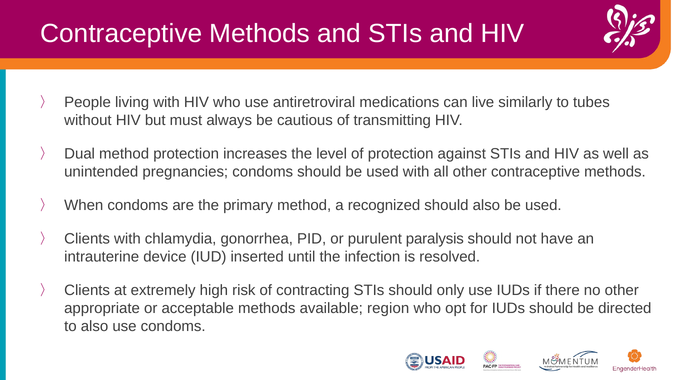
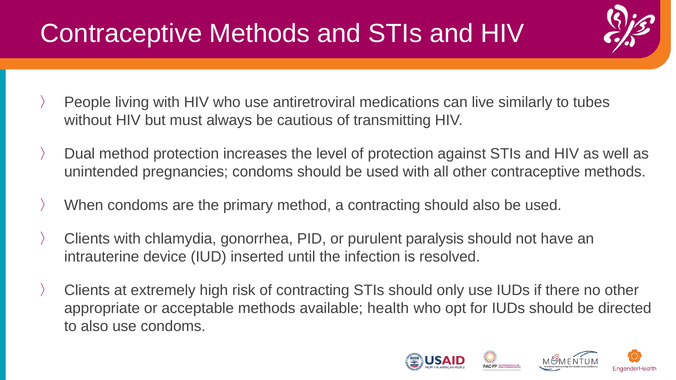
a recognized: recognized -> contracting (384, 205)
region: region -> health (388, 309)
